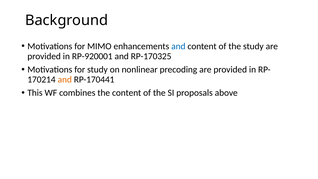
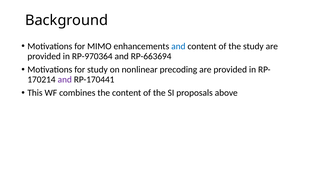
RP-920001: RP-920001 -> RP-970364 (92, 56)
RP-170325: RP-170325 -> RP-663694 (151, 56)
and colour: orange -> purple (65, 80)
